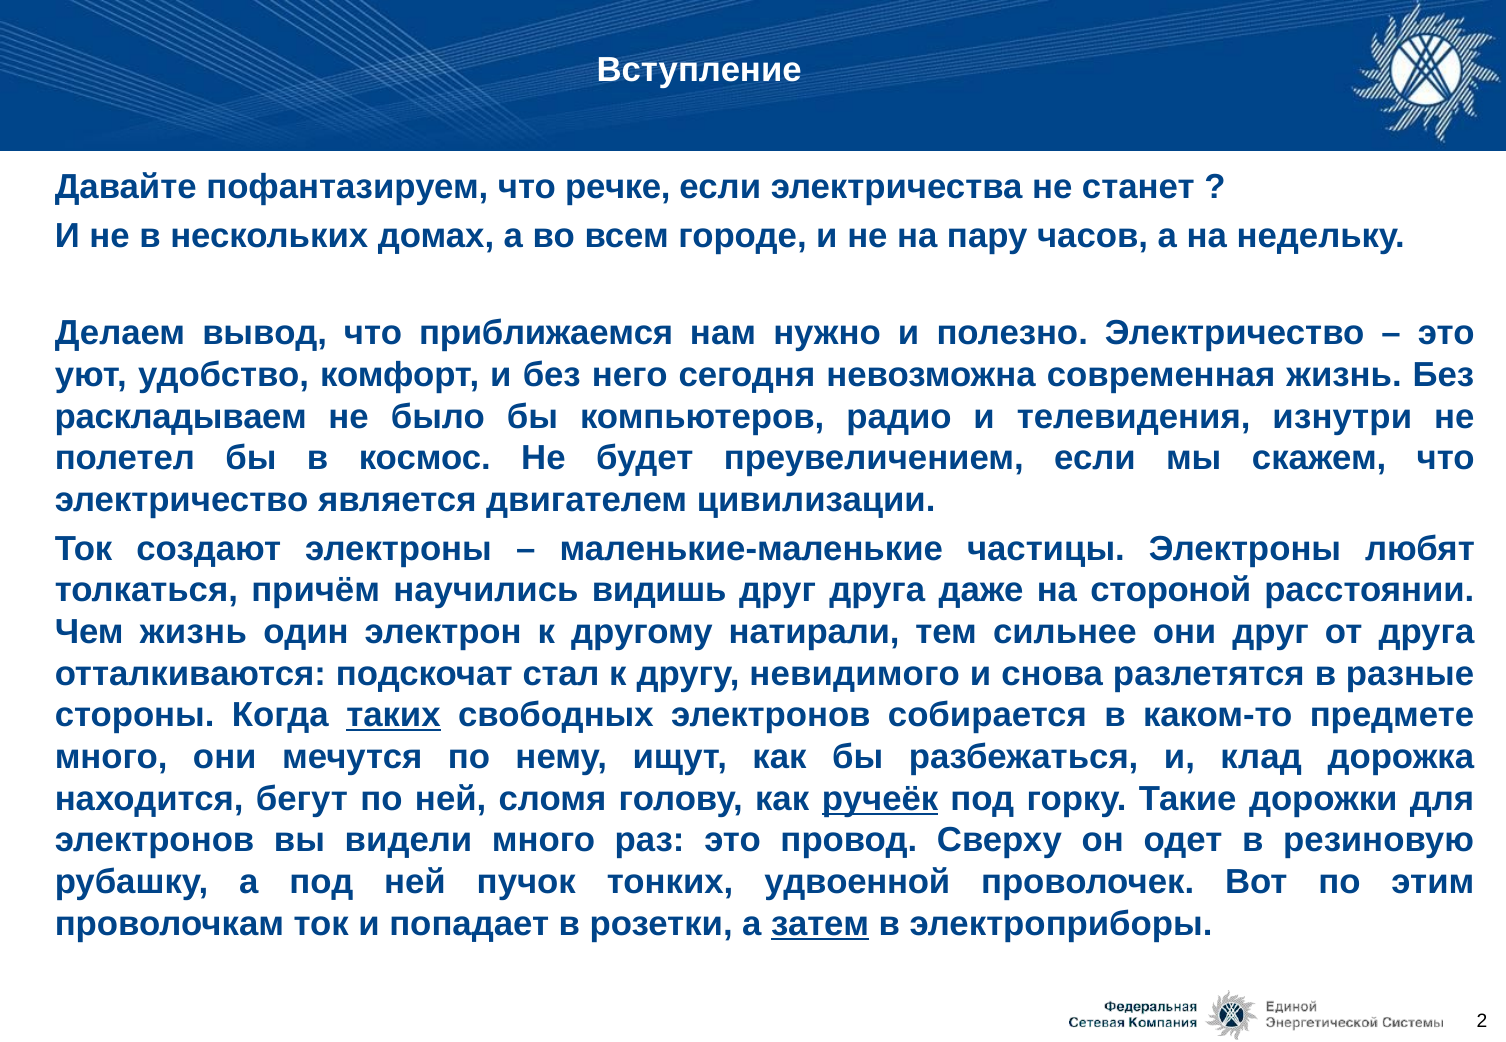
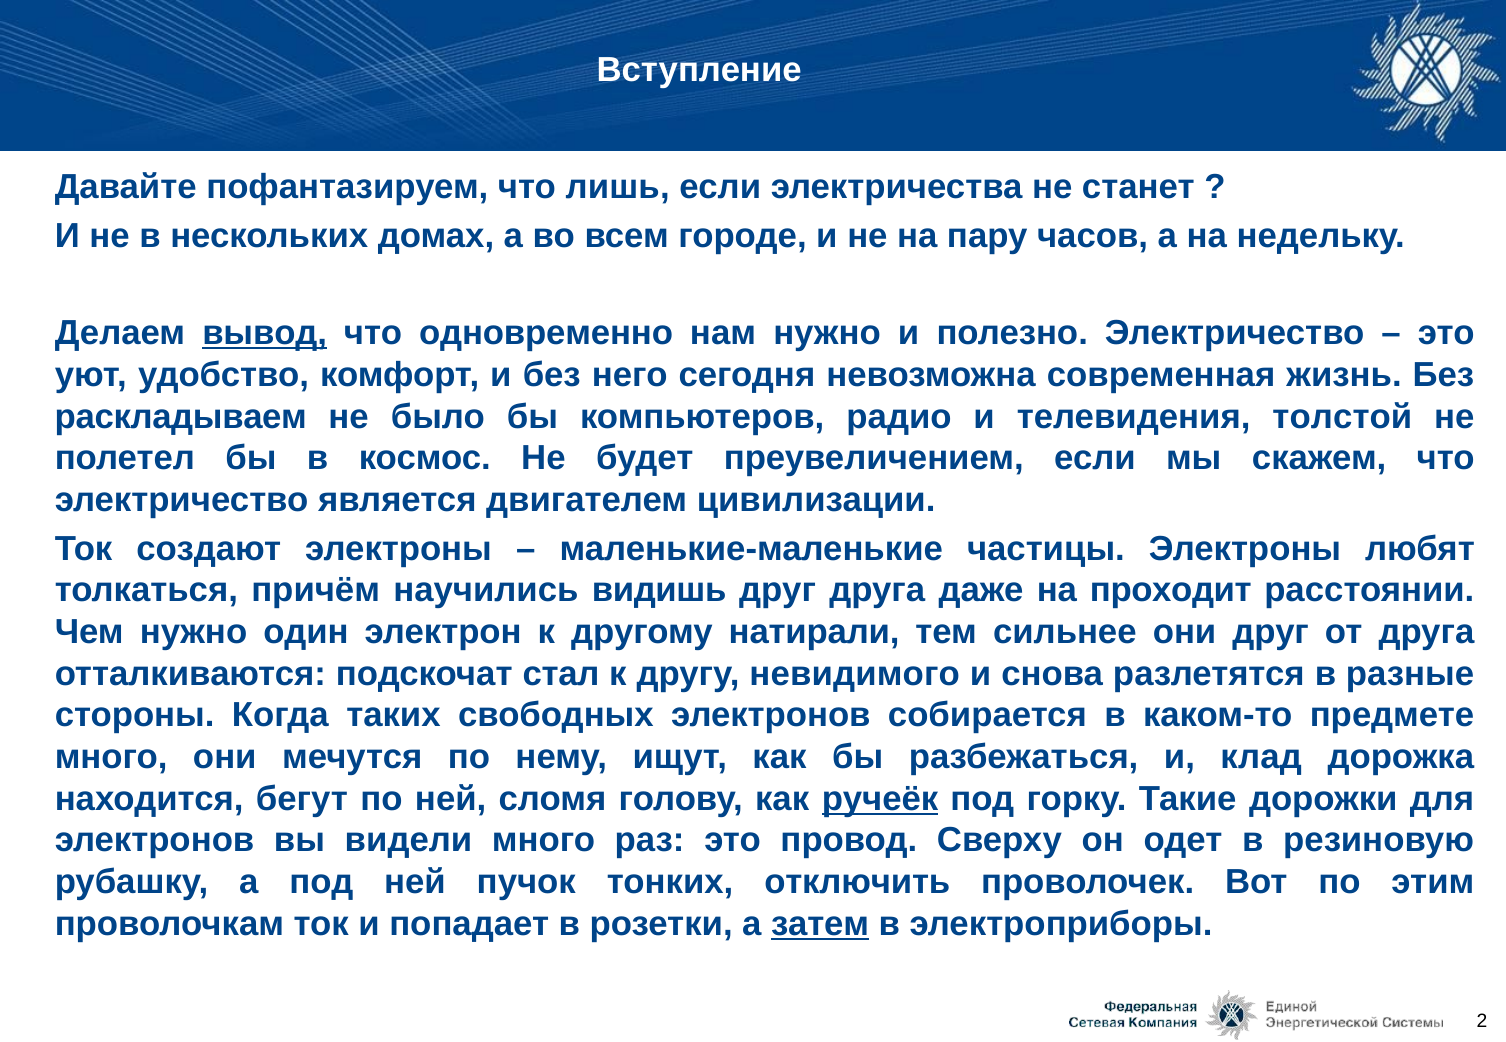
речке: речке -> лишь (618, 188)
вывод underline: none -> present (265, 334)
приближаемся: приближаемся -> одновременно (546, 334)
изнутри: изнутри -> толстой (1342, 417)
стороной: стороной -> проходит (1171, 591)
Чем жизнь: жизнь -> нужно (194, 632)
таких underline: present -> none (393, 716)
удвоенной: удвоенной -> отключить (857, 883)
